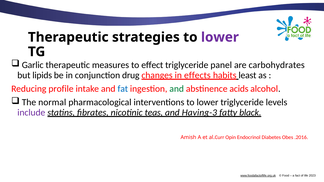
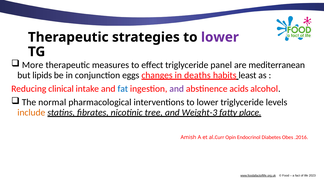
Garlic: Garlic -> More (33, 65)
carbohydrates: carbohydrates -> mediterranean (277, 65)
drug: drug -> eggs (131, 75)
effects: effects -> deaths (197, 75)
profile: profile -> clinical (61, 89)
and colour: green -> purple (177, 89)
include colour: purple -> orange (31, 113)
teas: teas -> tree (154, 113)
Having-3: Having-3 -> Weight-3 (199, 113)
black: black -> place (250, 113)
